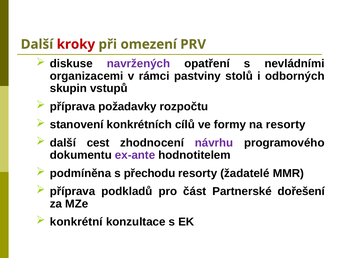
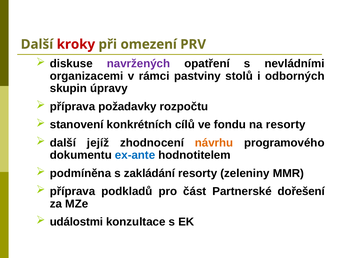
vstupů: vstupů -> úpravy (109, 89)
formy: formy -> fondu (230, 125)
cest: cest -> jejíž (98, 143)
návrhu colour: purple -> orange (214, 143)
ex-ante colour: purple -> blue (135, 156)
přechodu: přechodu -> zakládání (150, 174)
žadatelé: žadatelé -> zeleniny (245, 174)
konkrétní: konkrétní -> událostmi (76, 222)
